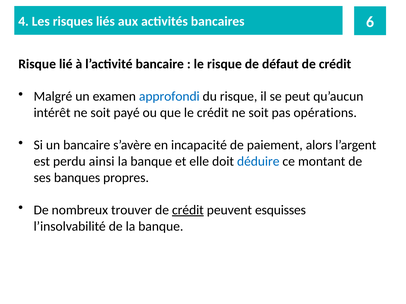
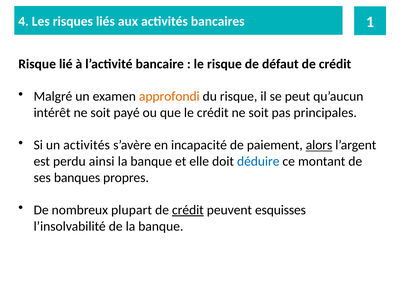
6: 6 -> 1 (370, 22)
approfondi colour: blue -> orange (169, 97)
opérations: opérations -> principales (325, 113)
un bancaire: bancaire -> activités (87, 145)
alors underline: none -> present (319, 145)
trouver: trouver -> plupart (132, 210)
